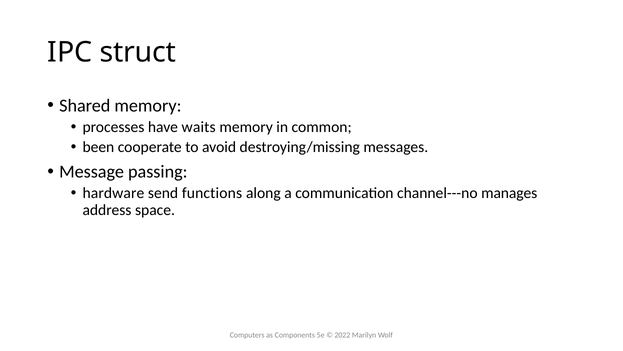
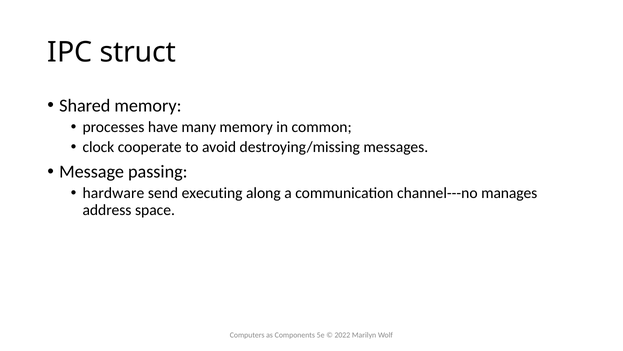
waits: waits -> many (199, 127)
been: been -> clock (98, 147)
functions: functions -> executing (212, 193)
